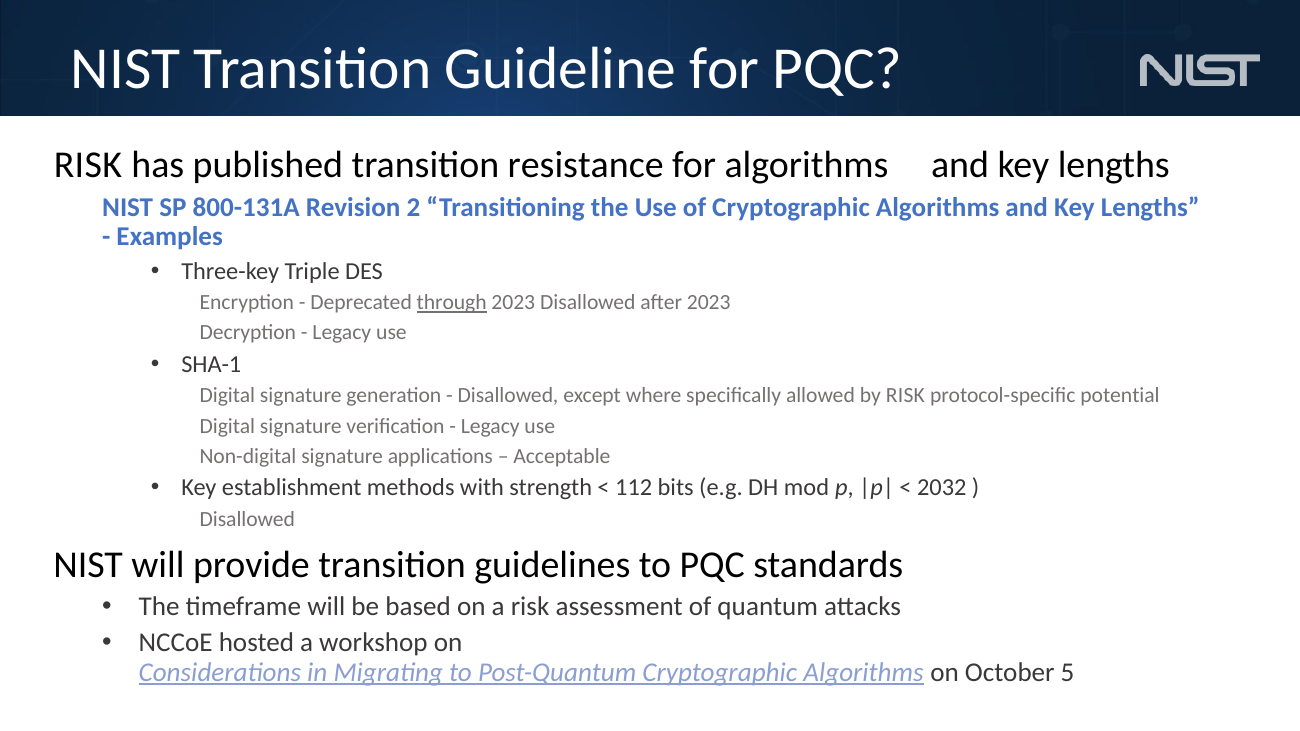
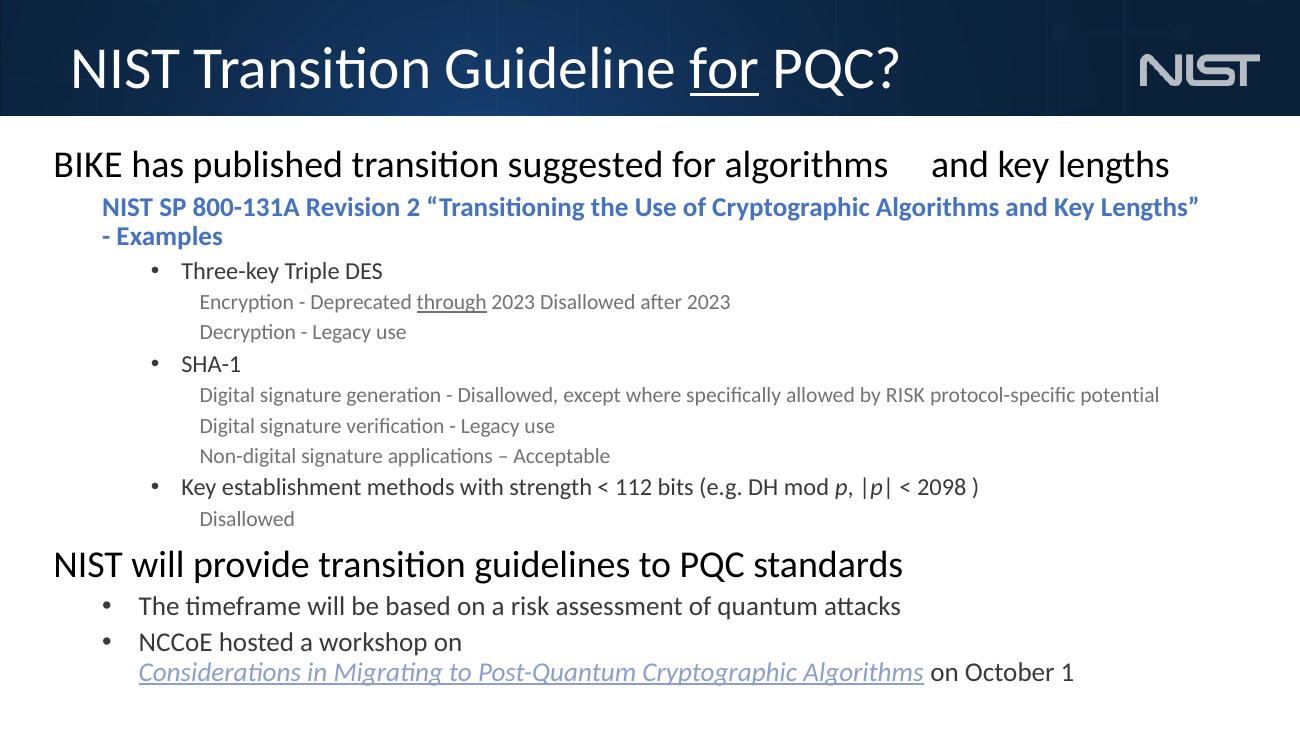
for underline: none -> present (725, 69)
RISK: RISK -> BIKE (88, 165)
resistance: resistance -> suggested (586, 165)
2032: 2032 -> 2098 (942, 488)
5: 5 -> 1 (1068, 673)
